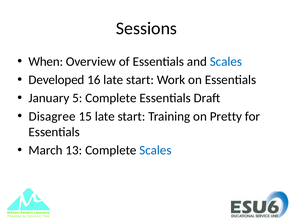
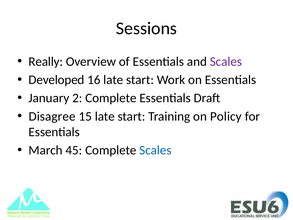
When: When -> Really (46, 61)
Scales colour: blue -> purple (226, 61)
5: 5 -> 2 (77, 98)
Pretty: Pretty -> Policy (226, 116)
13: 13 -> 45 (74, 150)
